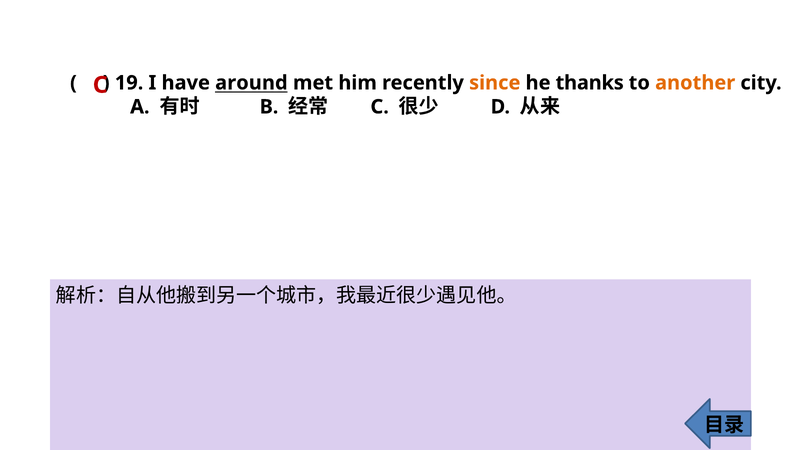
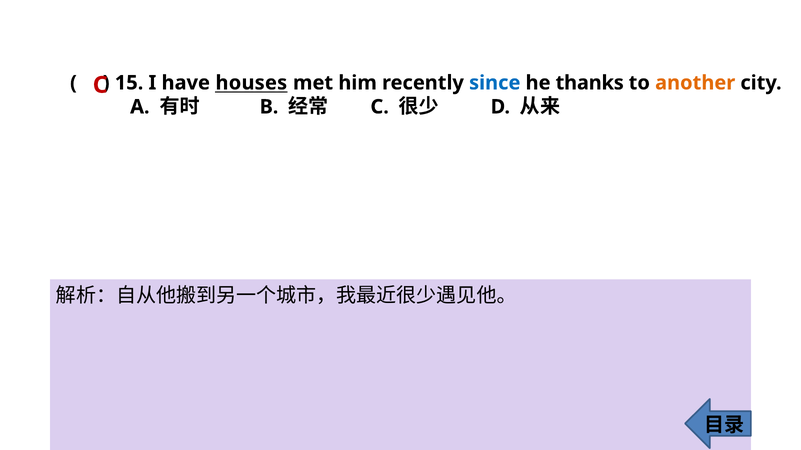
19: 19 -> 15 (129, 83)
around: around -> houses (251, 83)
since colour: orange -> blue (495, 83)
